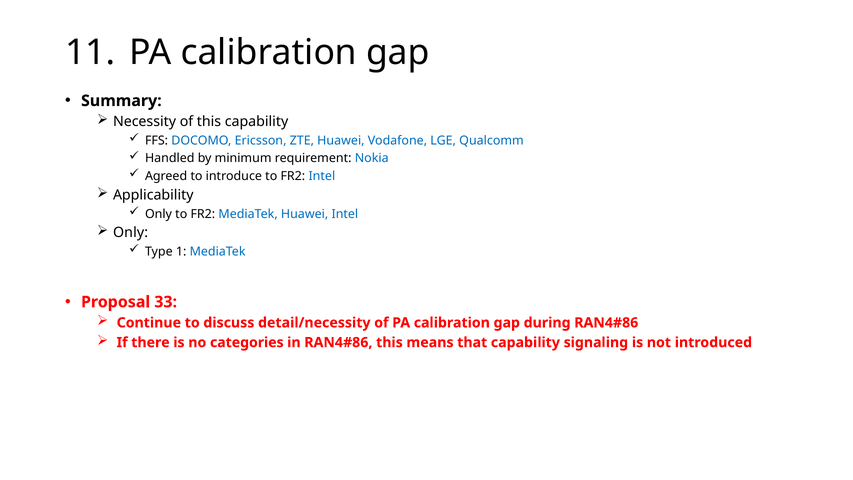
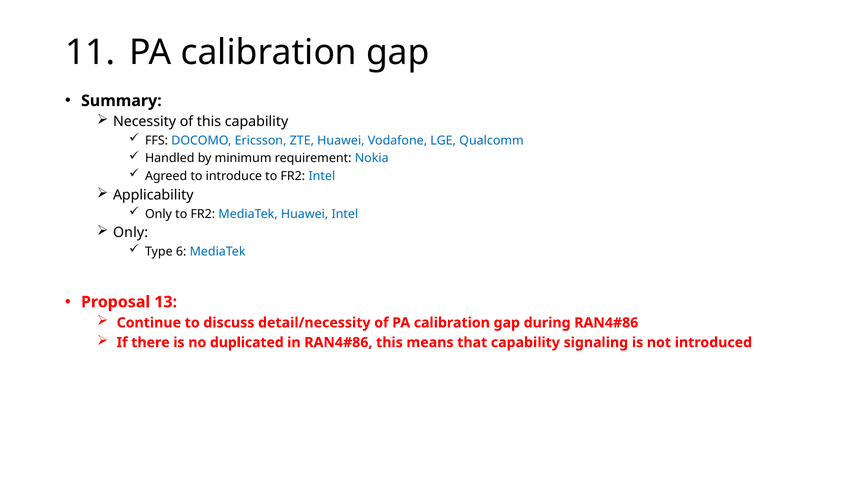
1: 1 -> 6 (181, 251)
33: 33 -> 13 (166, 302)
categories: categories -> duplicated (247, 342)
